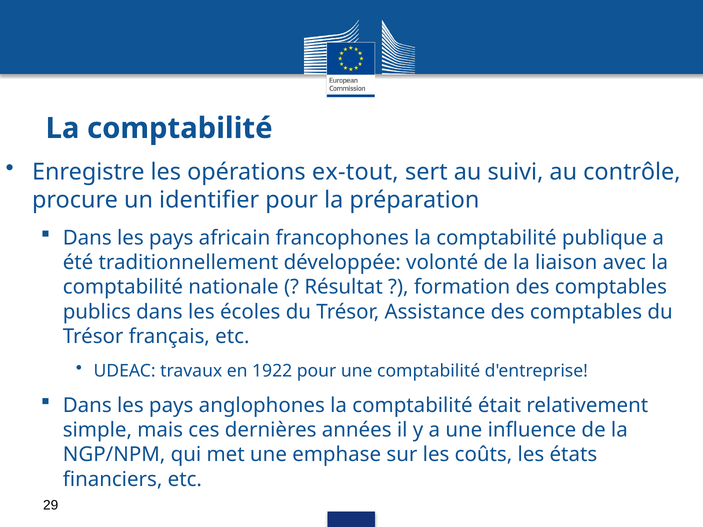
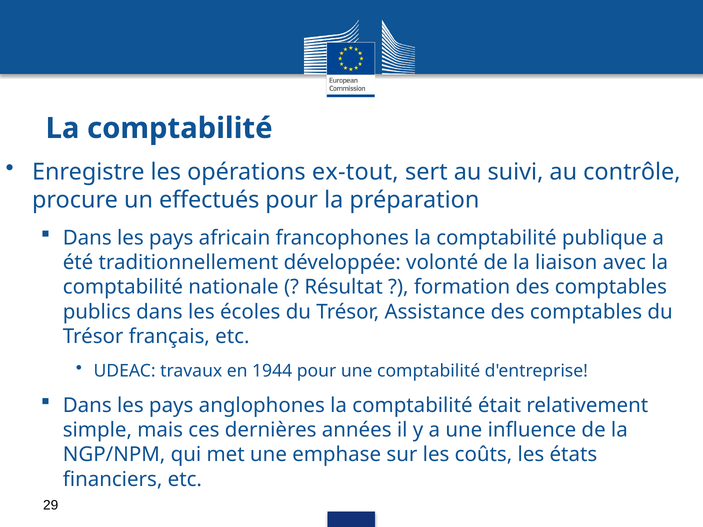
identifier: identifier -> effectués (209, 200)
1922: 1922 -> 1944 (272, 371)
